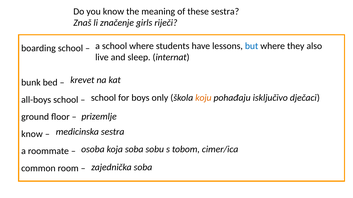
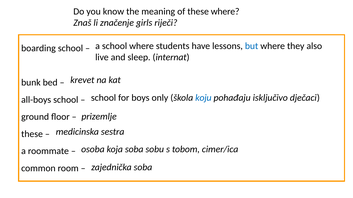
these sestra: sestra -> where (225, 11)
koju colour: orange -> blue (203, 98)
know: know -> these (32, 134)
